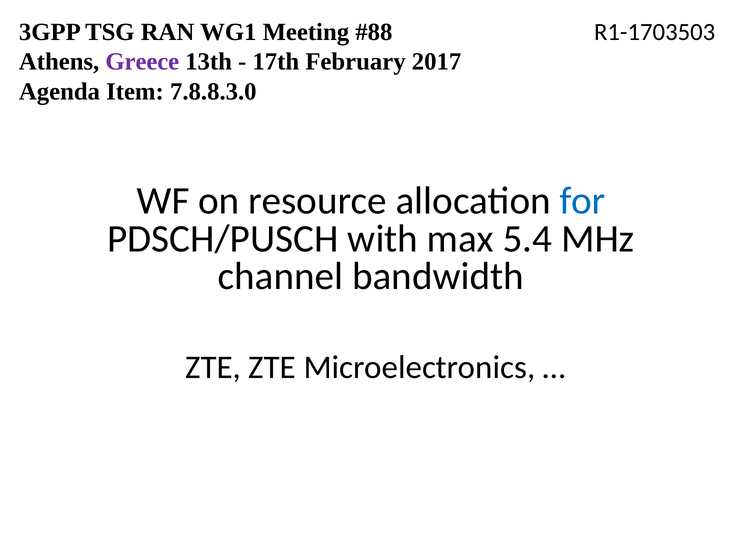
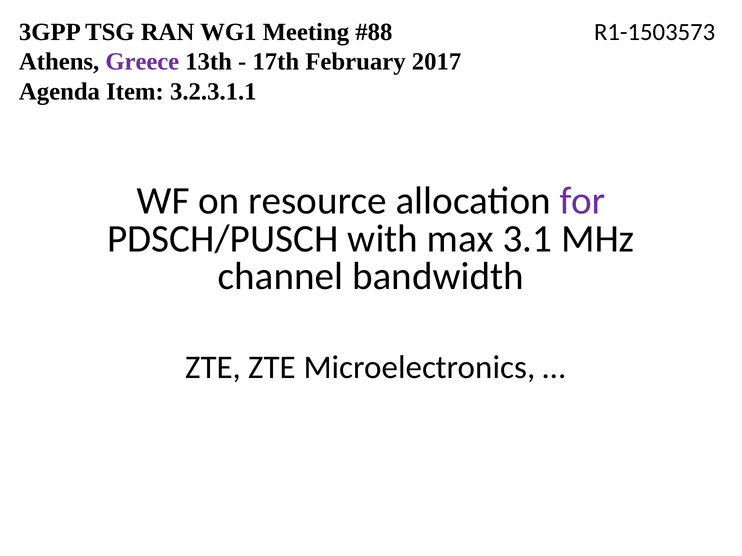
R1-1703503: R1-1703503 -> R1-1503573 (655, 32)
7.8.8.3.0: 7.8.8.3.0 -> 3.2.3.1.1 (213, 91)
for colour: blue -> purple (582, 201)
5.4: 5.4 -> 3.1 (527, 239)
